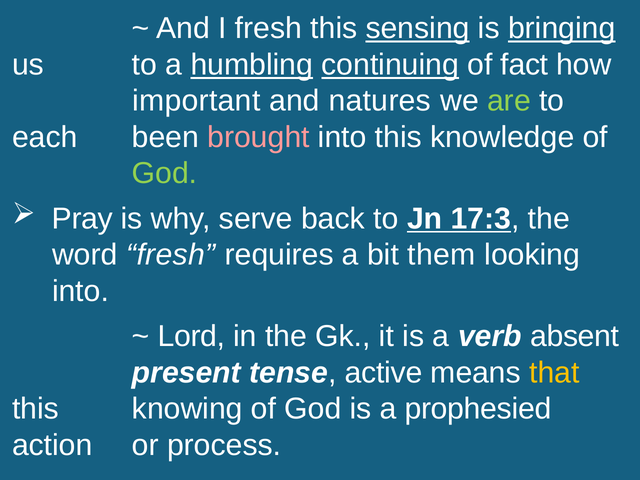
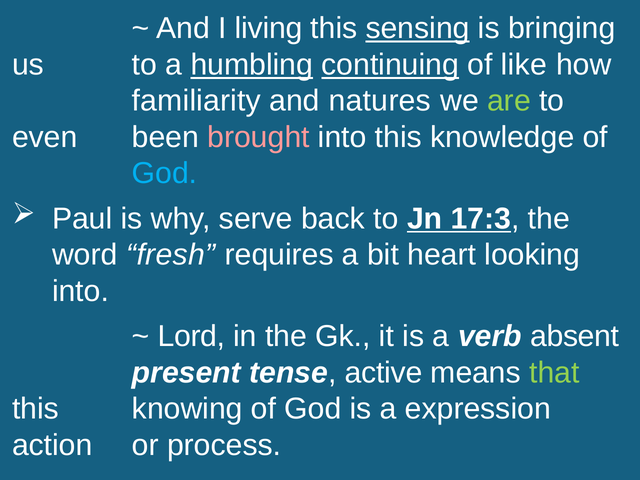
I fresh: fresh -> living (269, 28)
bringing underline: present -> none (562, 28)
fact: fact -> like (524, 65)
important: important -> familiarity (196, 101)
each: each -> even (45, 137)
God colour: light green -> light blue (165, 173)
Pray: Pray -> Paul (82, 219)
them: them -> heart (442, 255)
that colour: yellow -> light green (554, 373)
prophesied: prophesied -> expression (478, 409)
